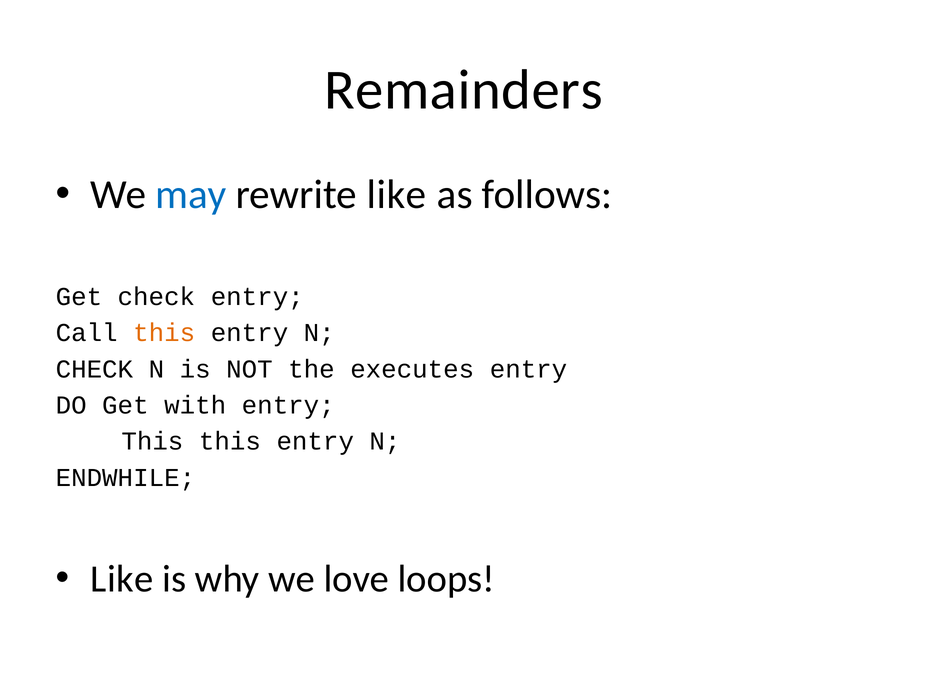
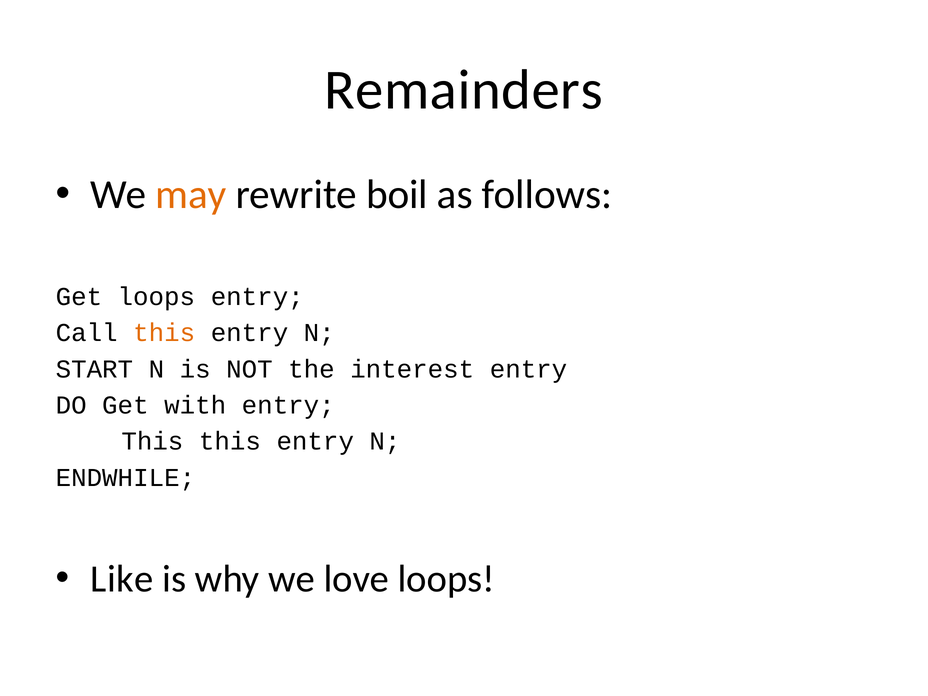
may colour: blue -> orange (191, 195)
rewrite like: like -> boil (397, 195)
Get check: check -> loops (156, 297)
CHECK: CHECK -> START (94, 369)
executes: executes -> interest (412, 369)
